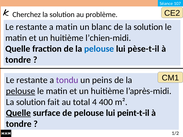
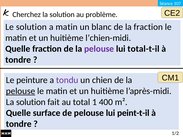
restante: restante -> solution (31, 27)
de la solution: solution -> fraction (148, 27)
pelouse colour: blue -> purple (99, 49)
pèse-t-il: pèse-t-il -> total-t-il (143, 49)
restante: restante -> peinture (32, 80)
peins: peins -> chien (102, 80)
4: 4 -> 1 (95, 102)
Quelle underline: present -> none (18, 113)
